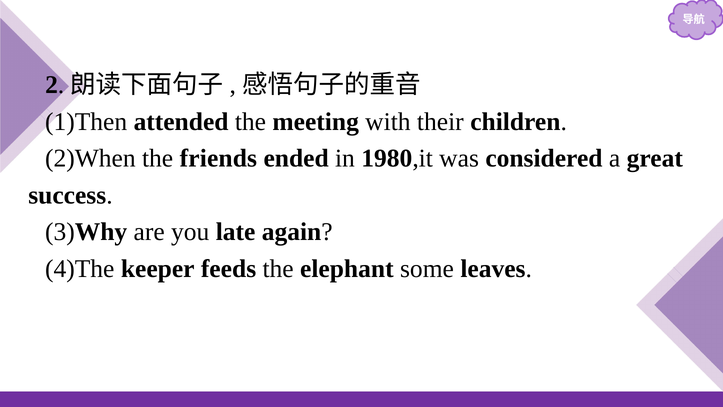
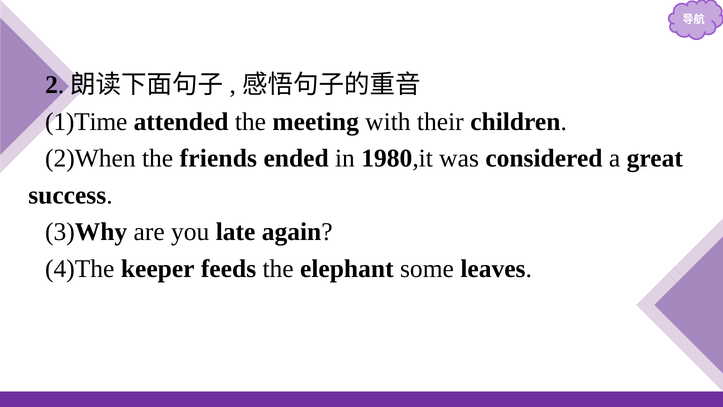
1)Then: 1)Then -> 1)Time (86, 121)
